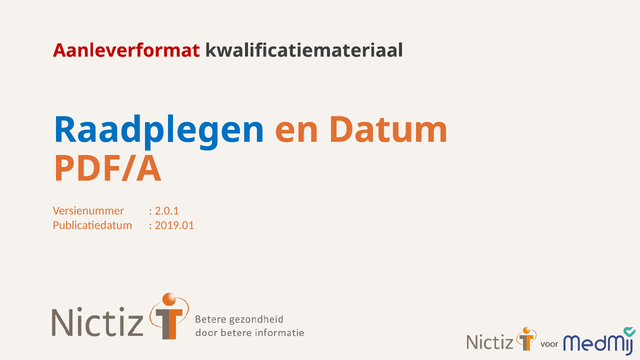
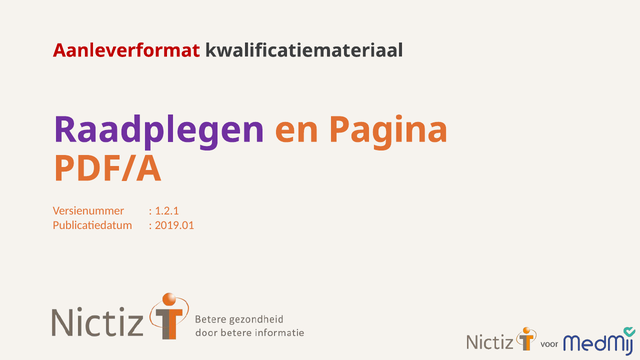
Raadplegen colour: blue -> purple (159, 130)
Datum: Datum -> Pagina (388, 130)
2.0.1: 2.0.1 -> 1.2.1 (167, 211)
